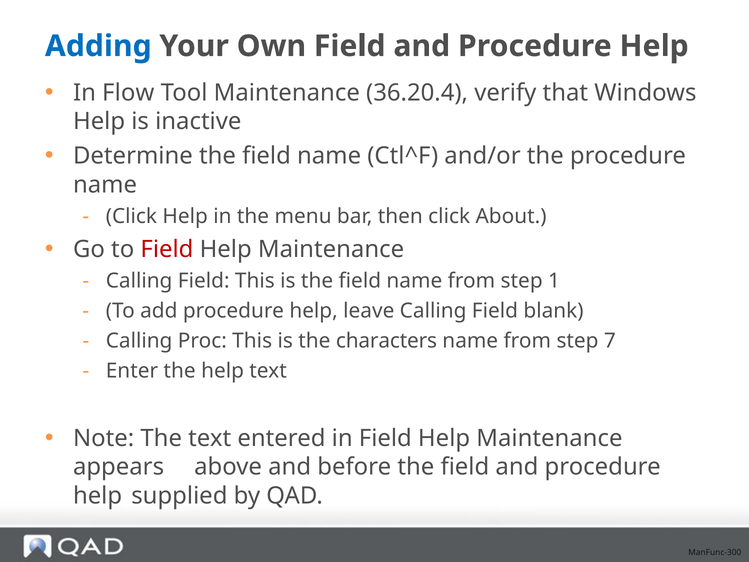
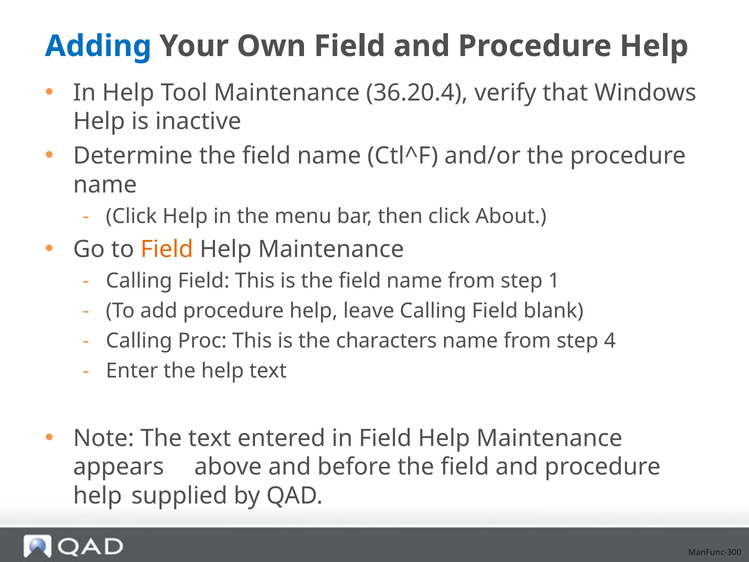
In Flow: Flow -> Help (128, 93)
Field colour: red -> orange (167, 249)
7: 7 -> 4 (610, 341)
